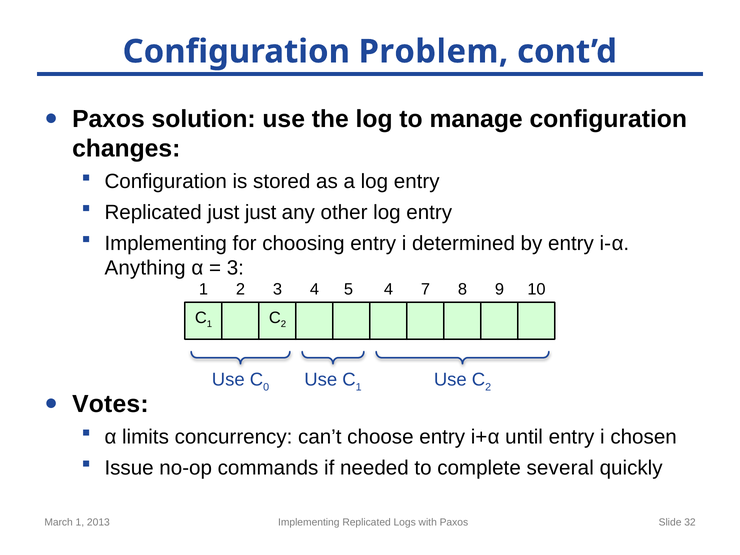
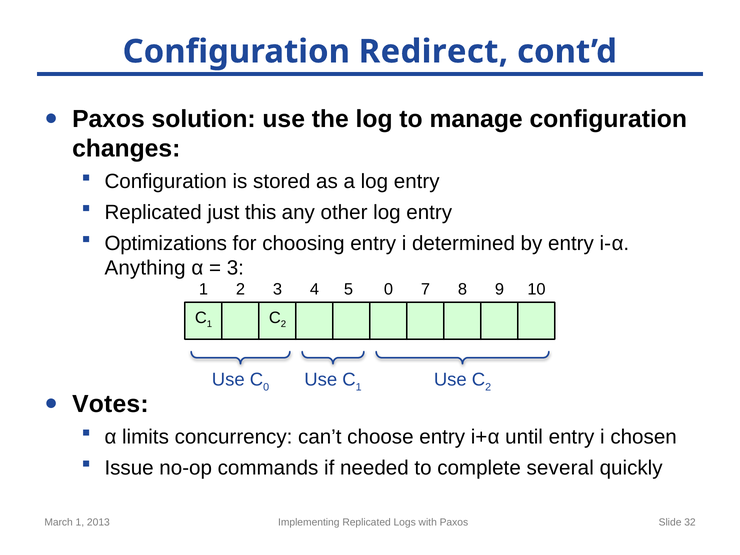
Problem: Problem -> Redirect (433, 52)
just just: just -> this (261, 212)
Implementing: Implementing -> Optimizations (166, 243)
5 4: 4 -> 0 (389, 289)
